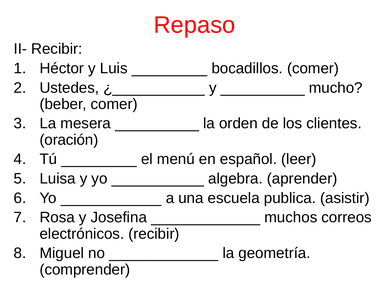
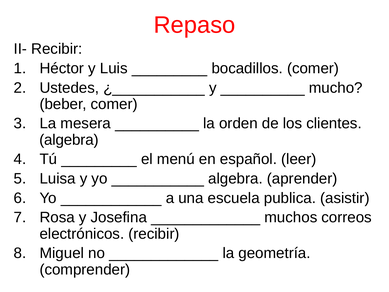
oración: oración -> algebra (69, 140)
